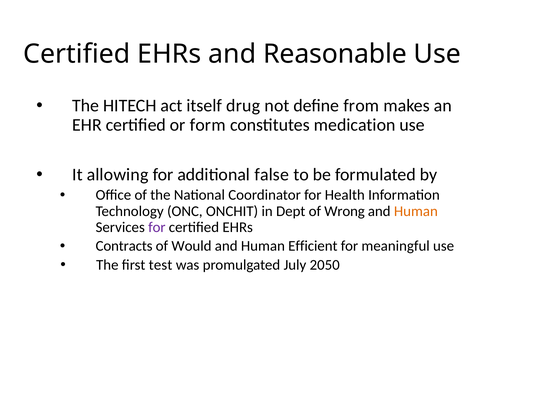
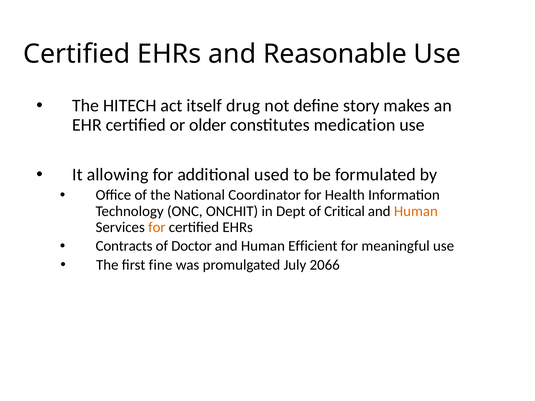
from: from -> story (361, 106)
form: form -> older (208, 125)
false: false -> used (272, 175)
Wrong: Wrong -> Critical (345, 211)
for colour: purple -> orange (157, 227)
Would: Would -> Doctor (192, 246)
test: test -> fine (161, 265)
2050: 2050 -> 2066 (325, 265)
